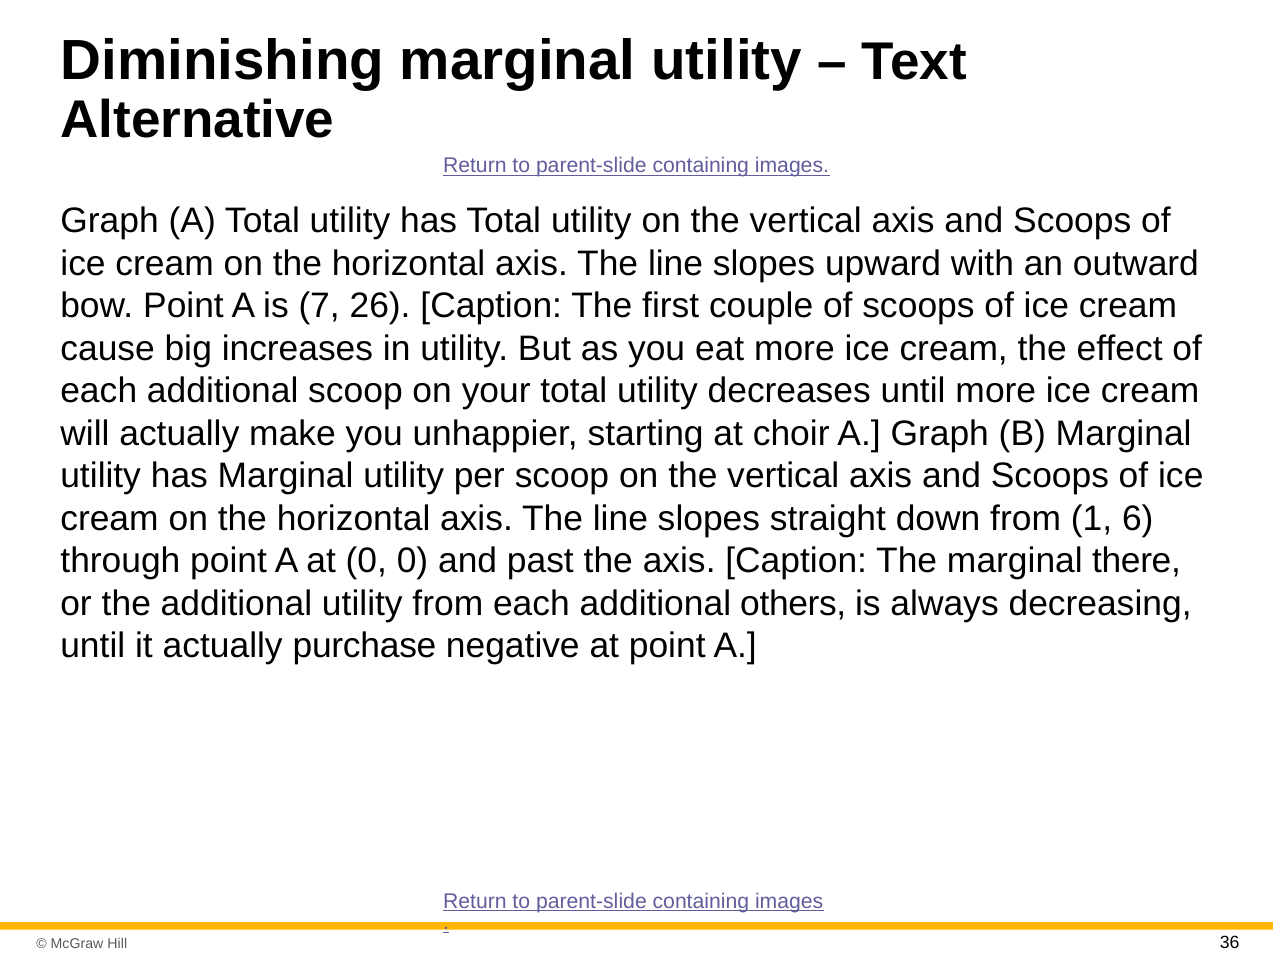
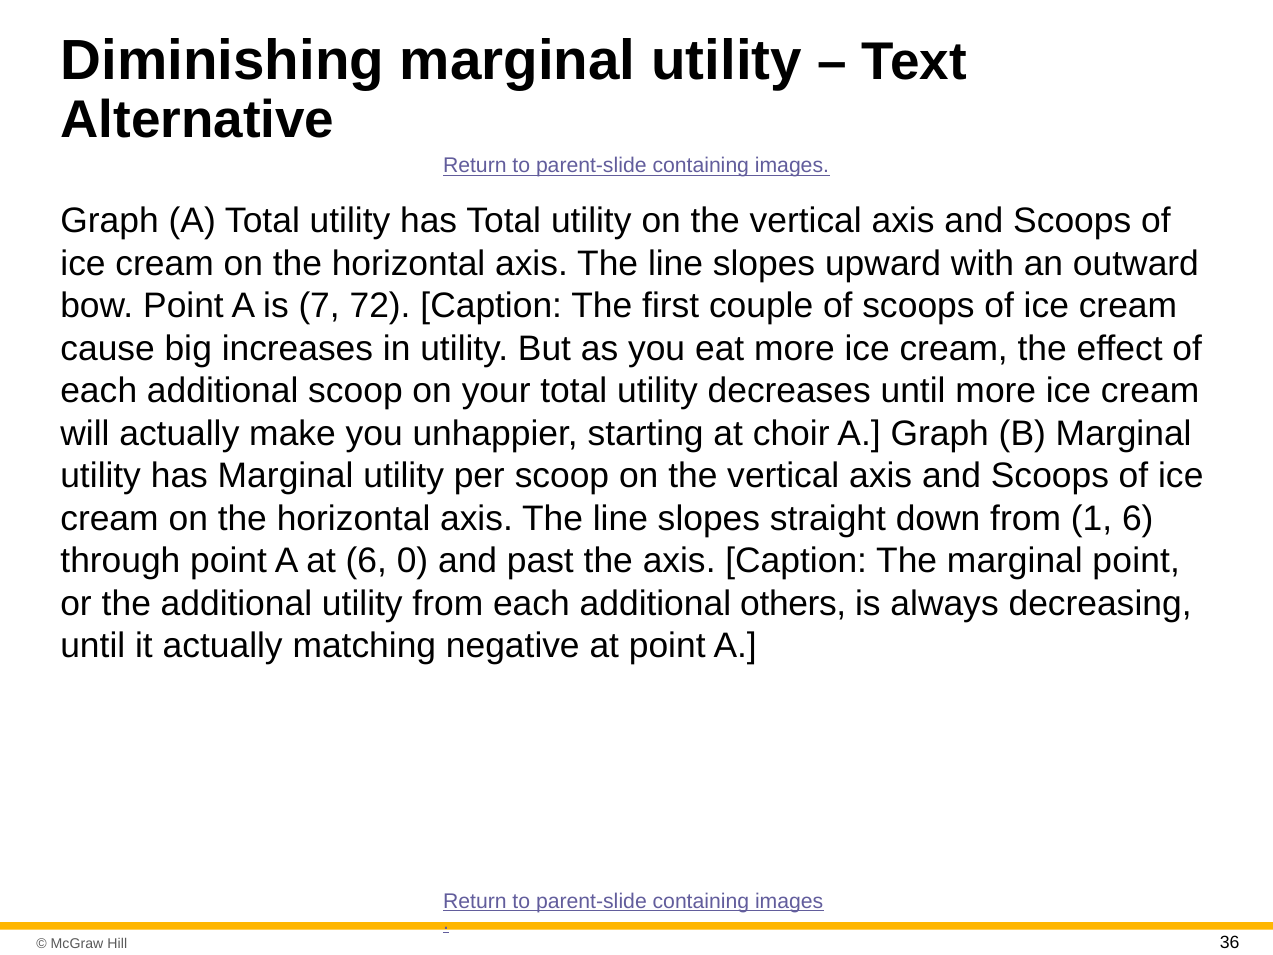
26: 26 -> 72 (380, 306)
at 0: 0 -> 6 (366, 561)
marginal there: there -> point (1136, 561)
purchase: purchase -> matching (364, 646)
